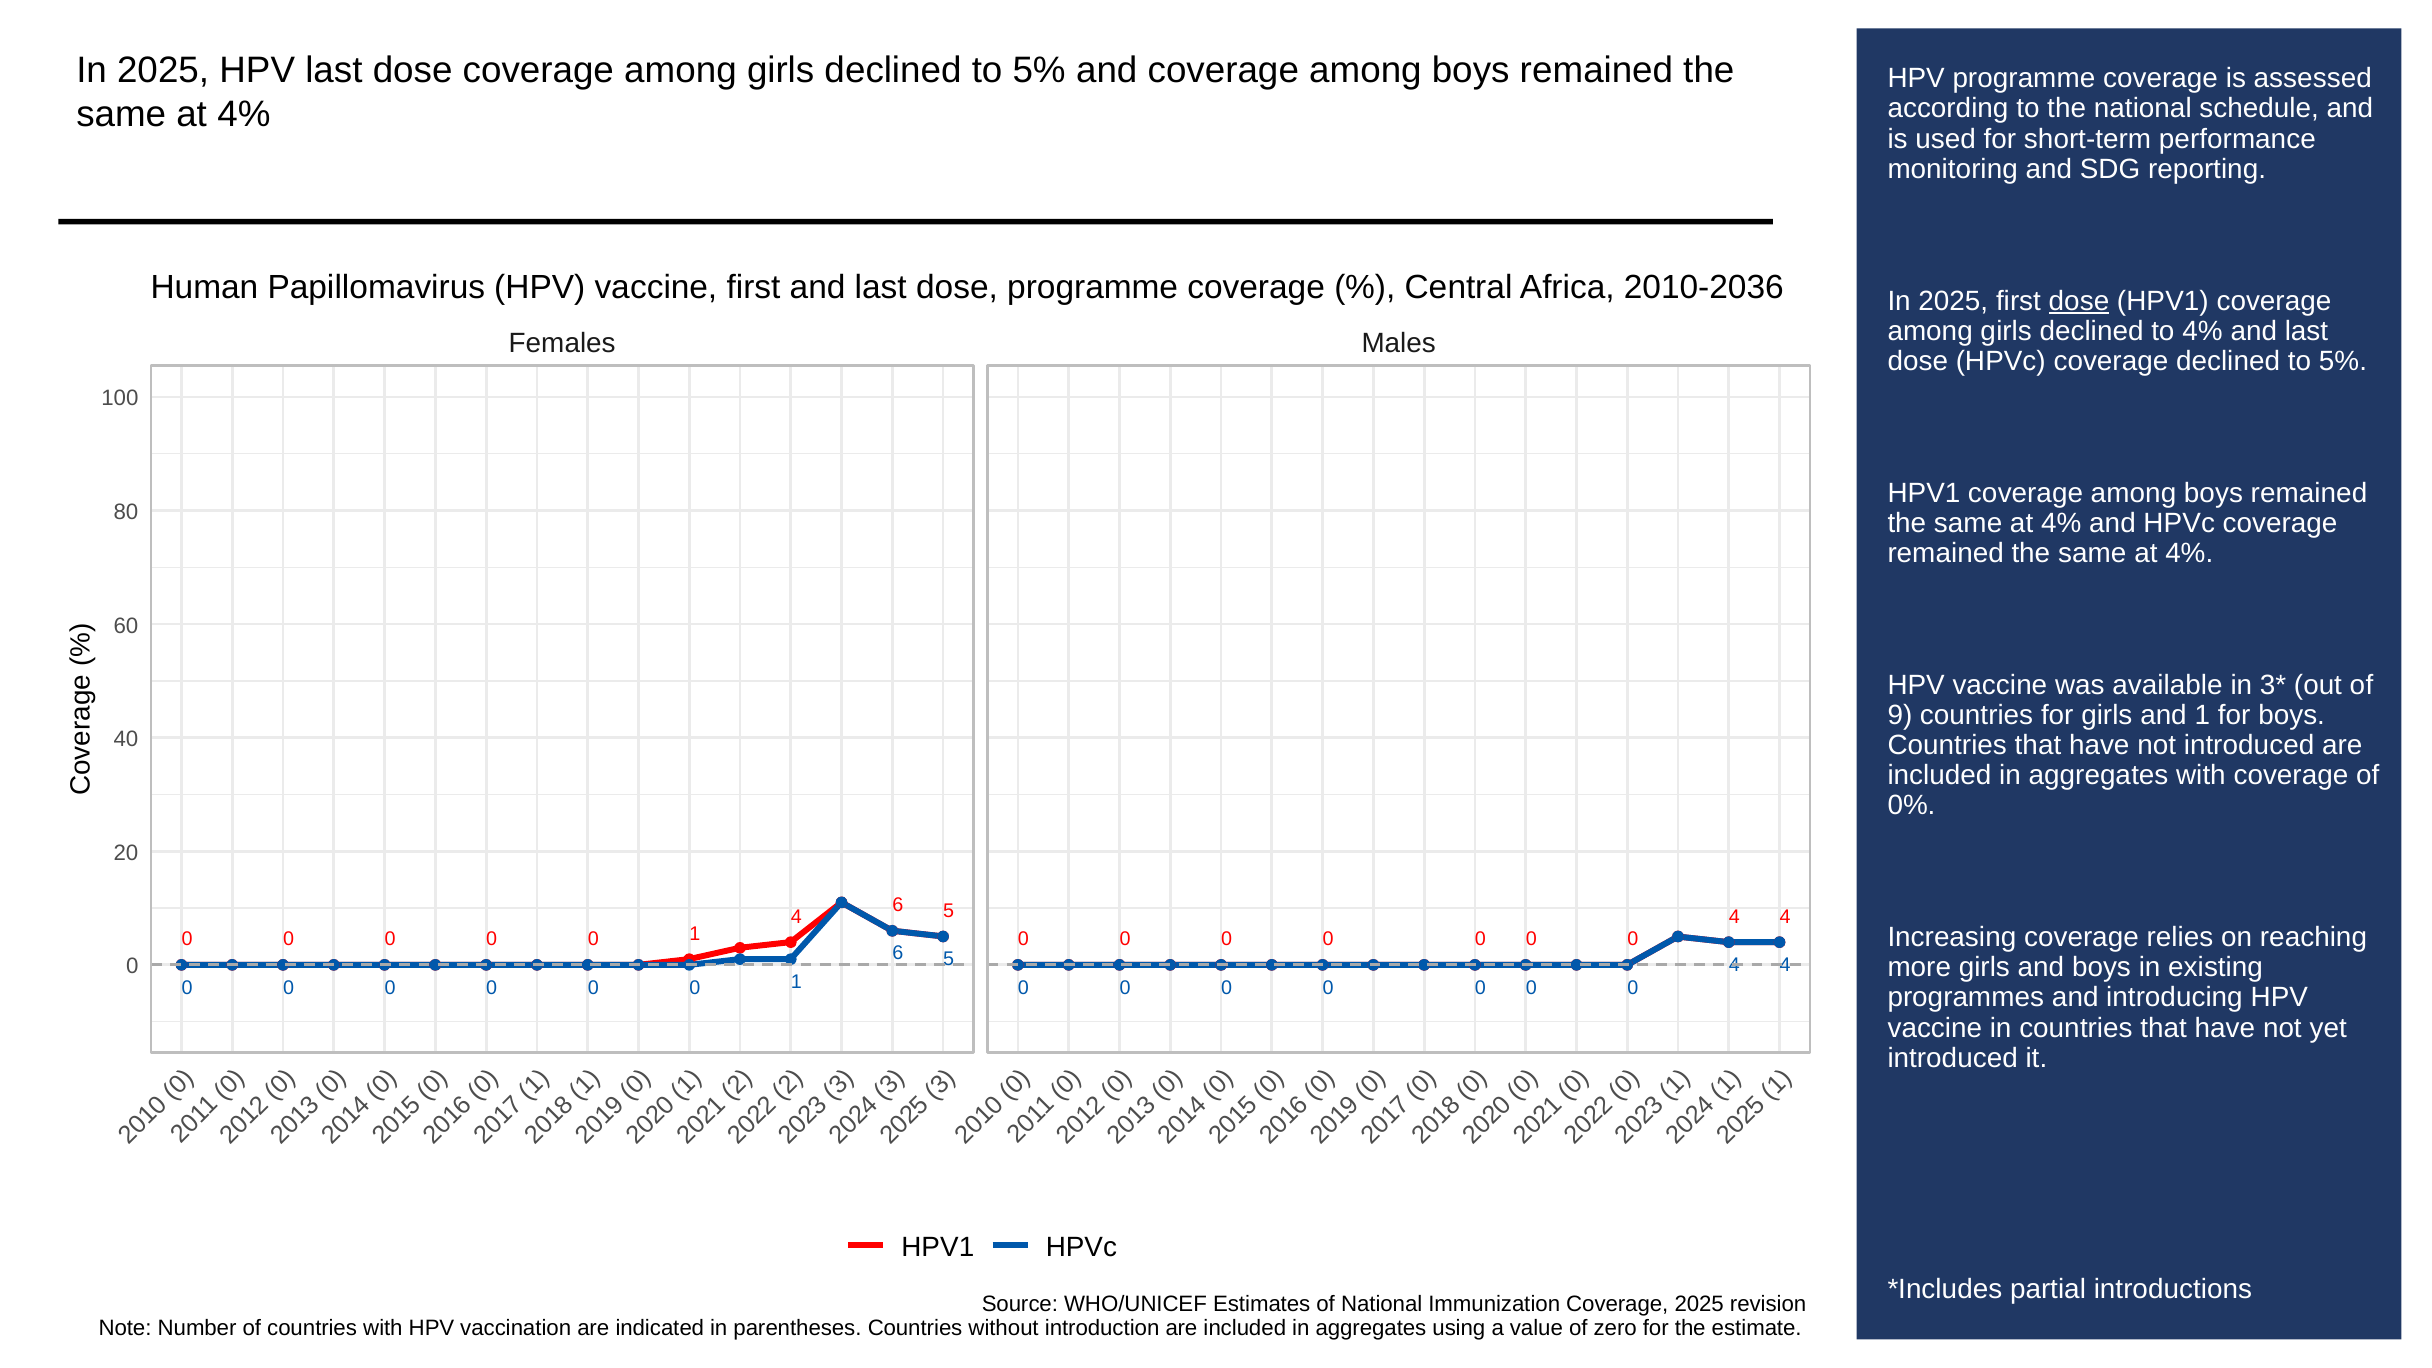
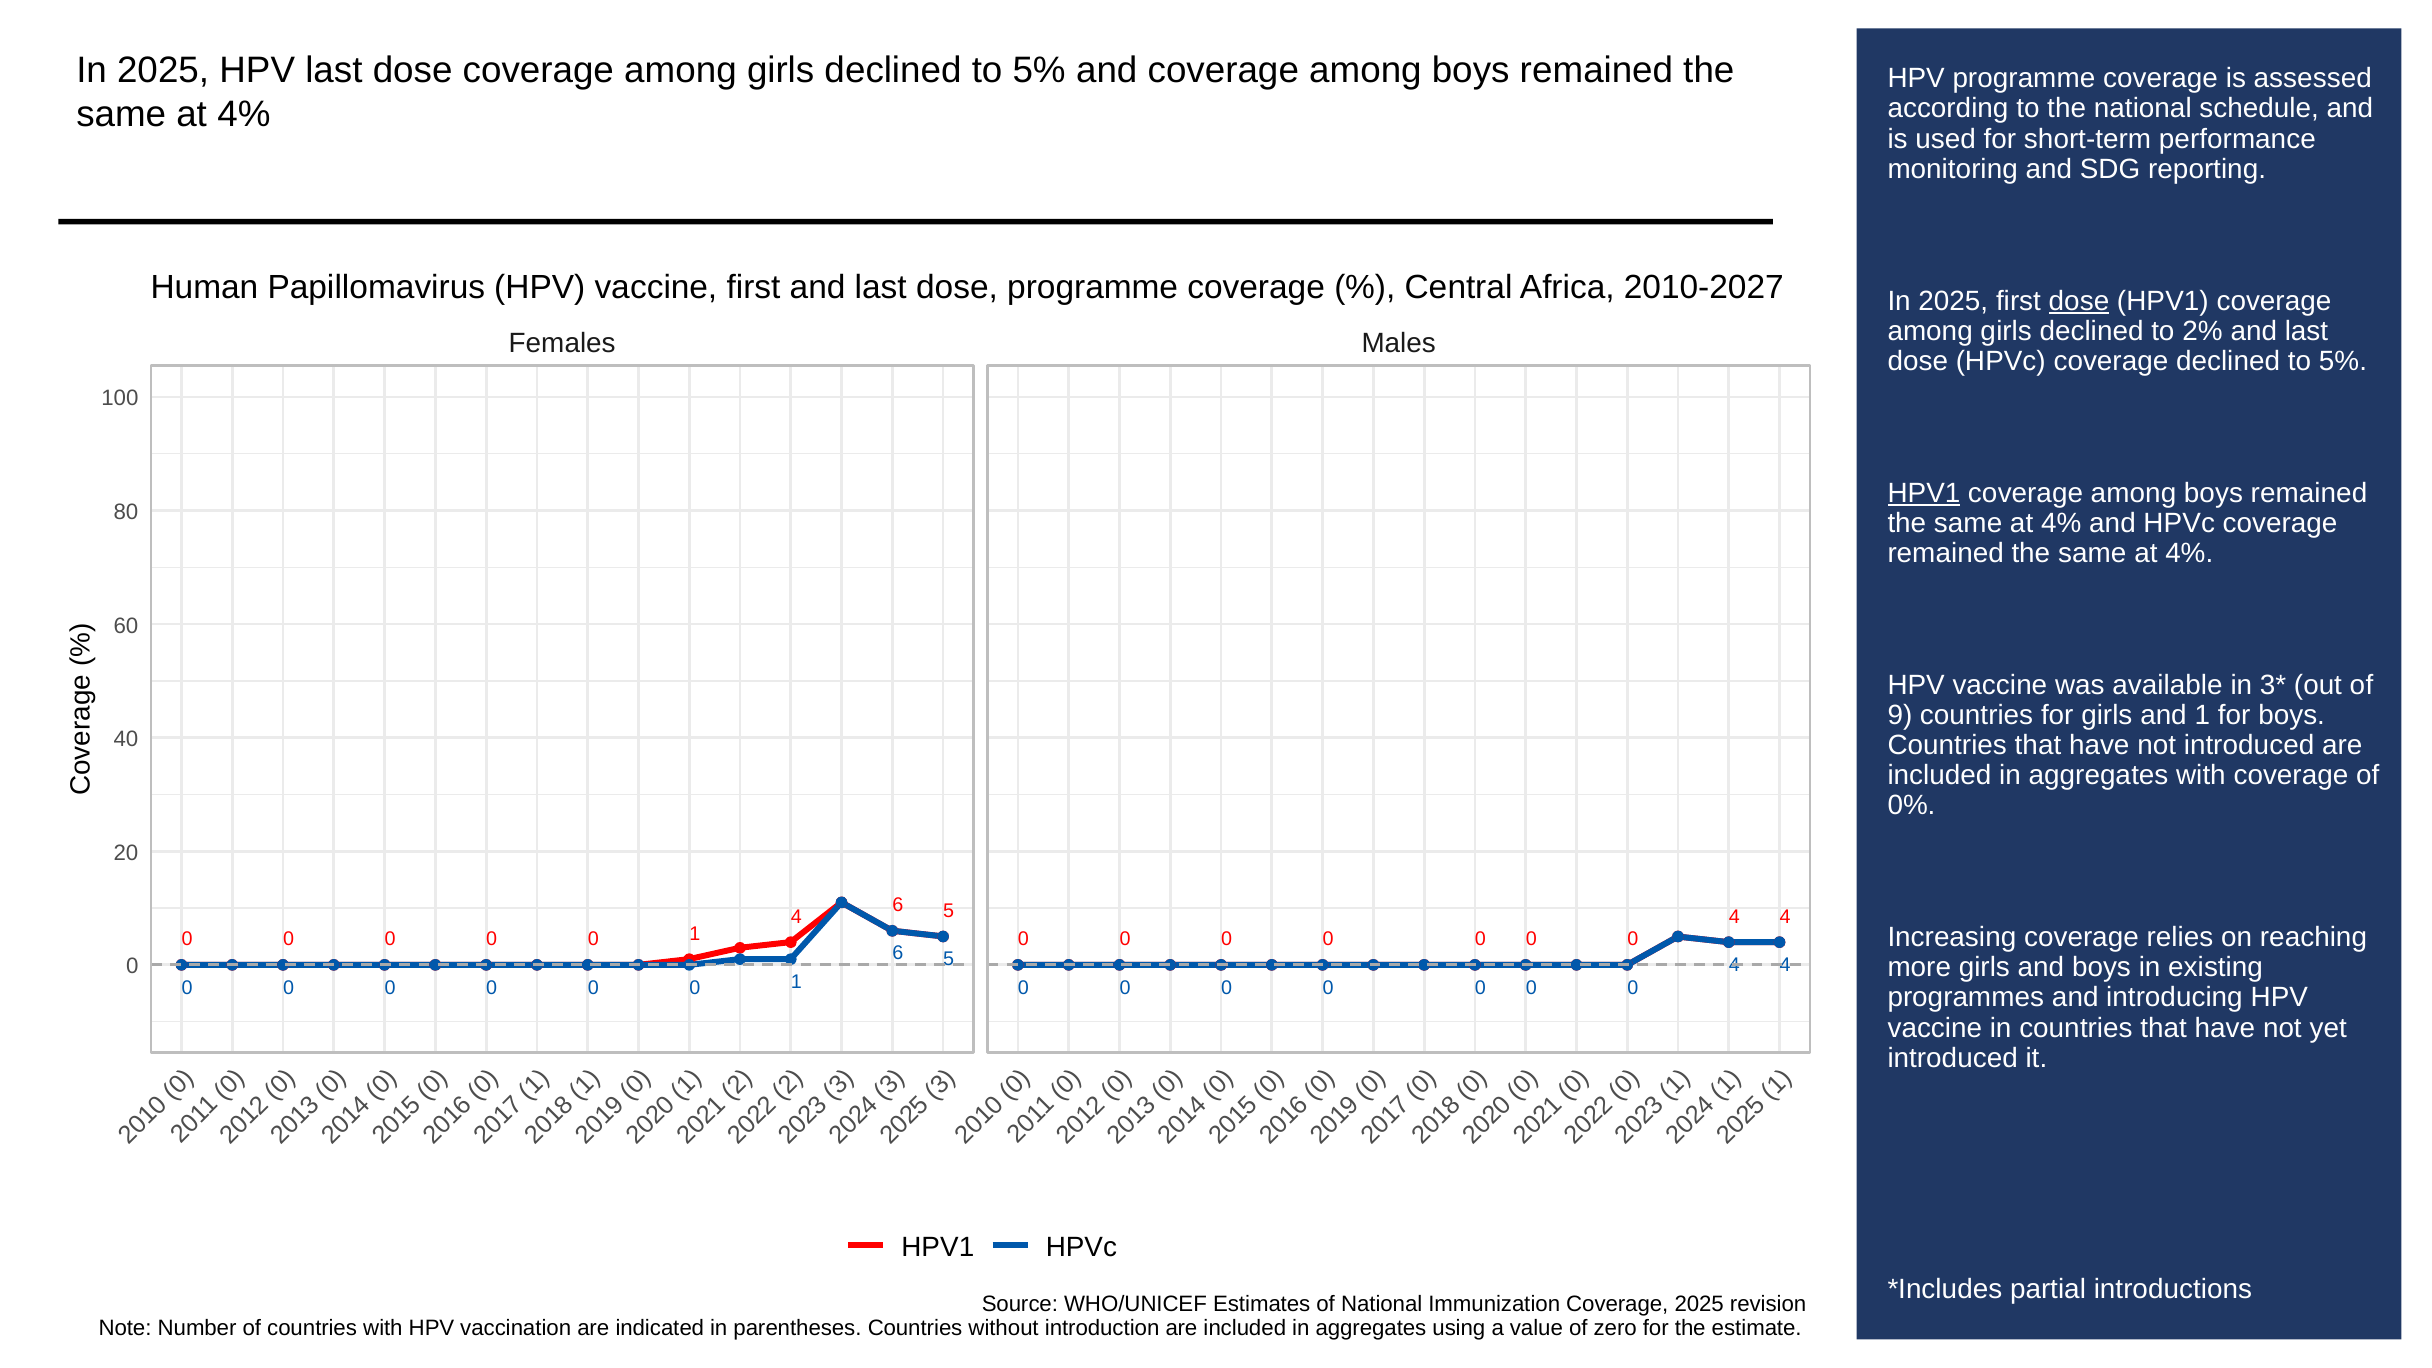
2010-2036: 2010-2036 -> 2010-2027 (1704, 287)
to 4%: 4% -> 2% (2202, 331)
HPV1 underline: none -> present (1924, 493)
